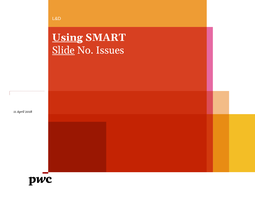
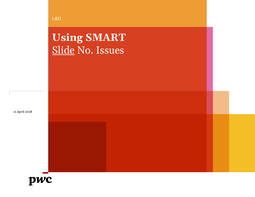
Using underline: present -> none (67, 37)
